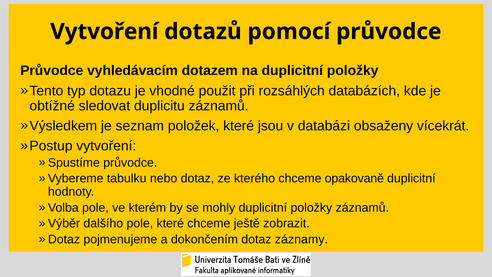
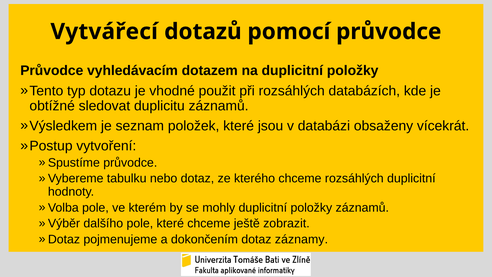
Vytvoření: Vytvoření -> Vytvářecí (104, 32)
chceme opakovaně: opakovaně -> rozsáhlých (354, 178)
